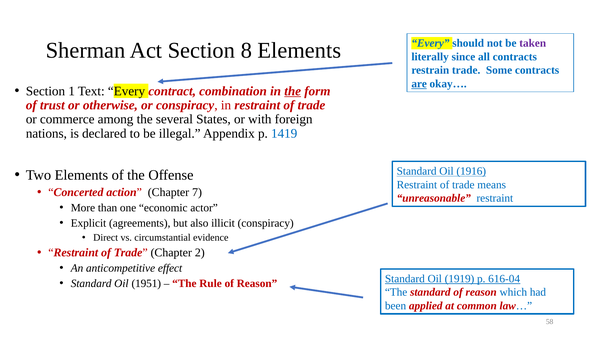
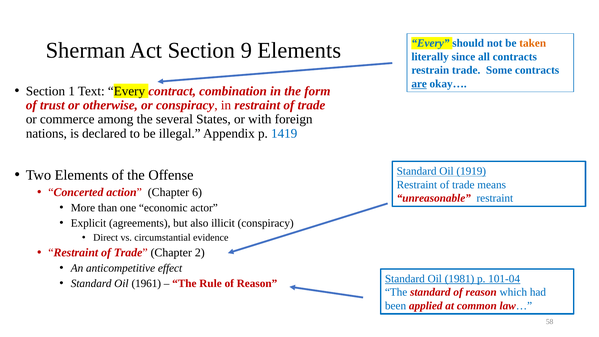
taken colour: purple -> orange (533, 43)
8: 8 -> 9 (246, 50)
the underline: present -> none (293, 91)
1916: 1916 -> 1919 (471, 171)
7: 7 -> 6 (197, 192)
1919: 1919 -> 1981 (460, 279)
616-04: 616-04 -> 101-04 (504, 279)
1951: 1951 -> 1961 (146, 283)
